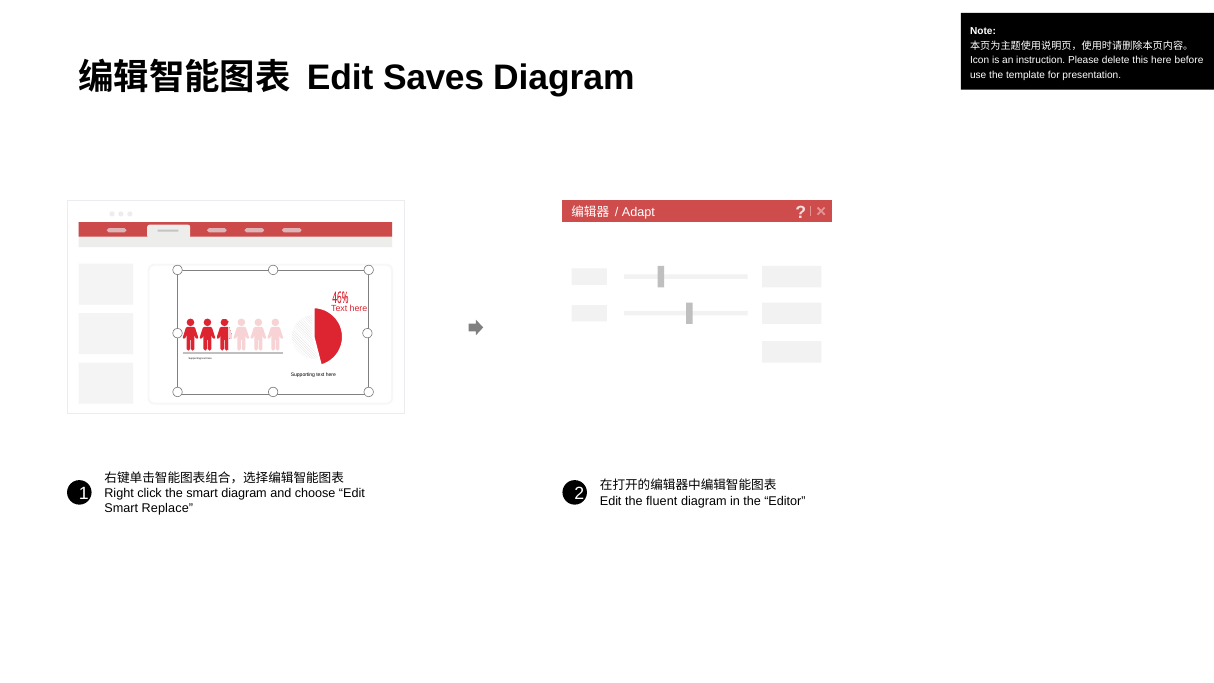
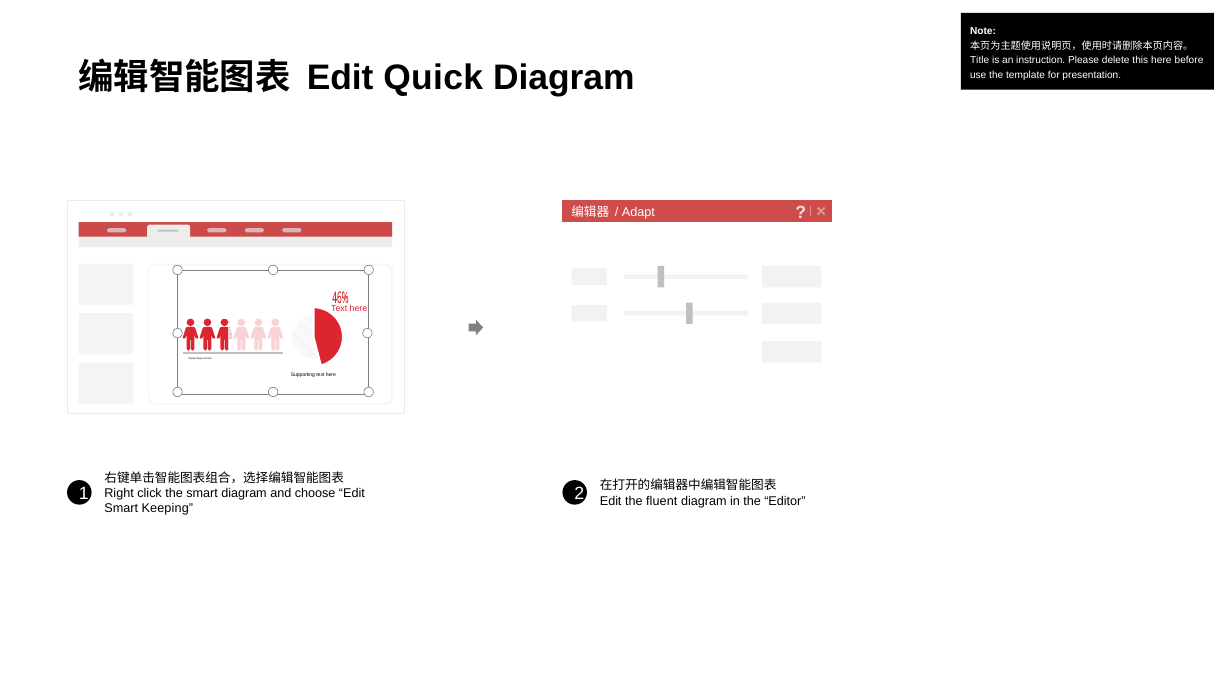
Icon: Icon -> Title (980, 60)
Saves: Saves -> Quick (433, 77)
Replace: Replace -> Keeping (167, 508)
